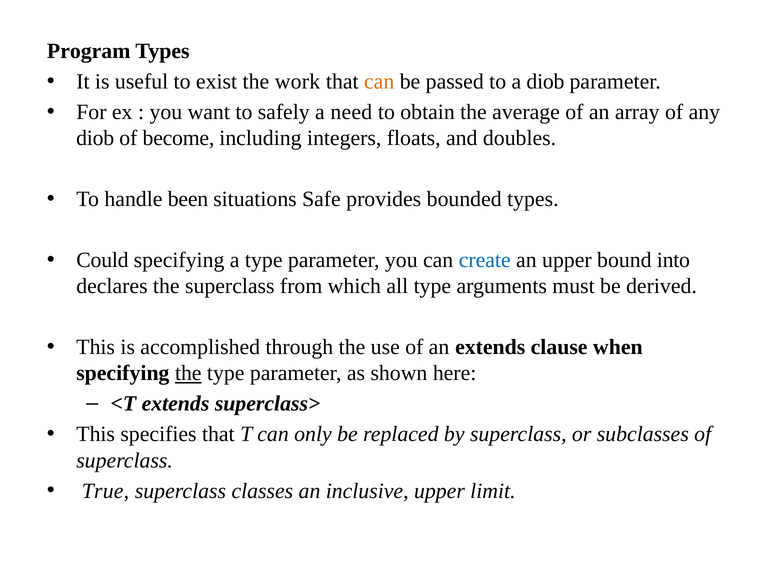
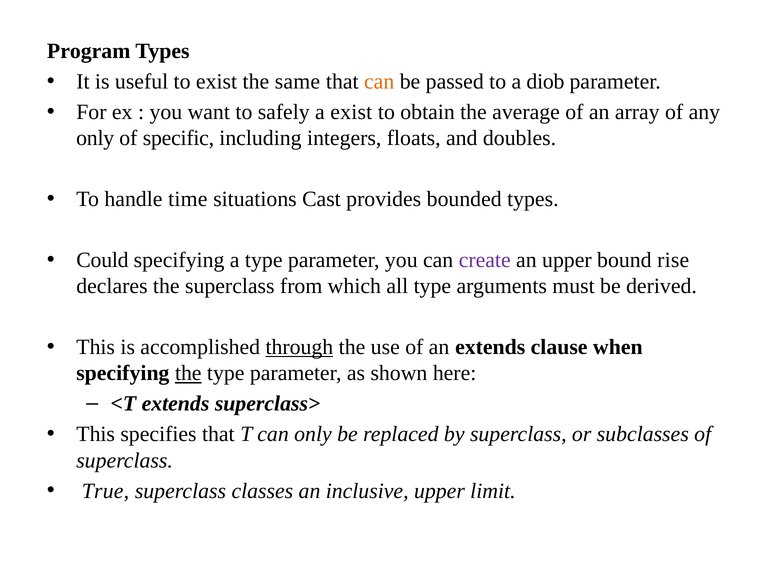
work: work -> same (297, 82)
a need: need -> exist (351, 112)
diob: diob -> only (95, 138)
become: become -> specific (178, 138)
been: been -> time (188, 199)
Safe: Safe -> Cast (321, 199)
create colour: blue -> purple (485, 260)
into: into -> rise (673, 260)
through underline: none -> present (299, 347)
